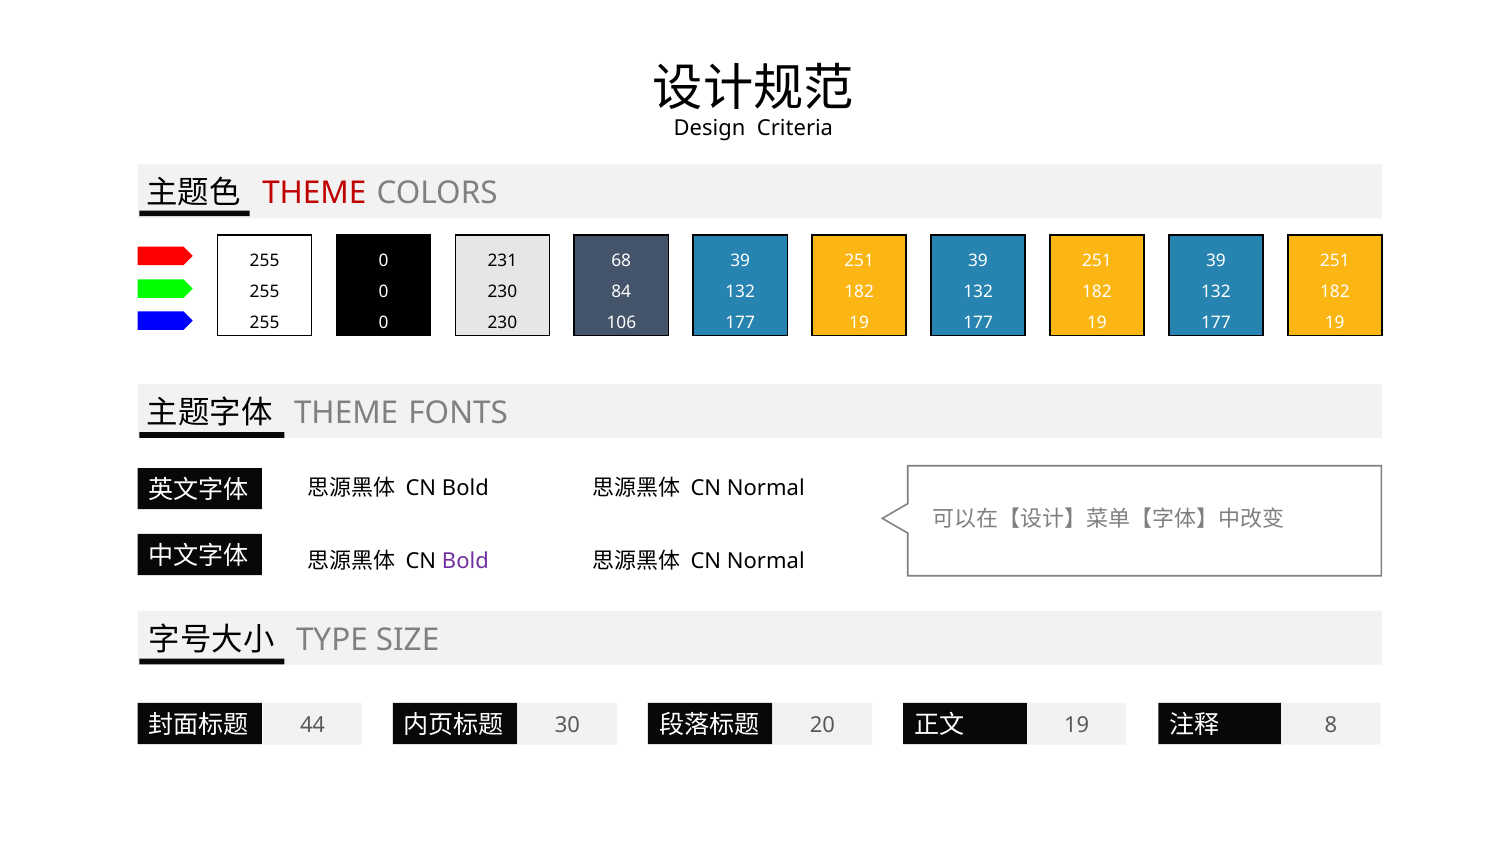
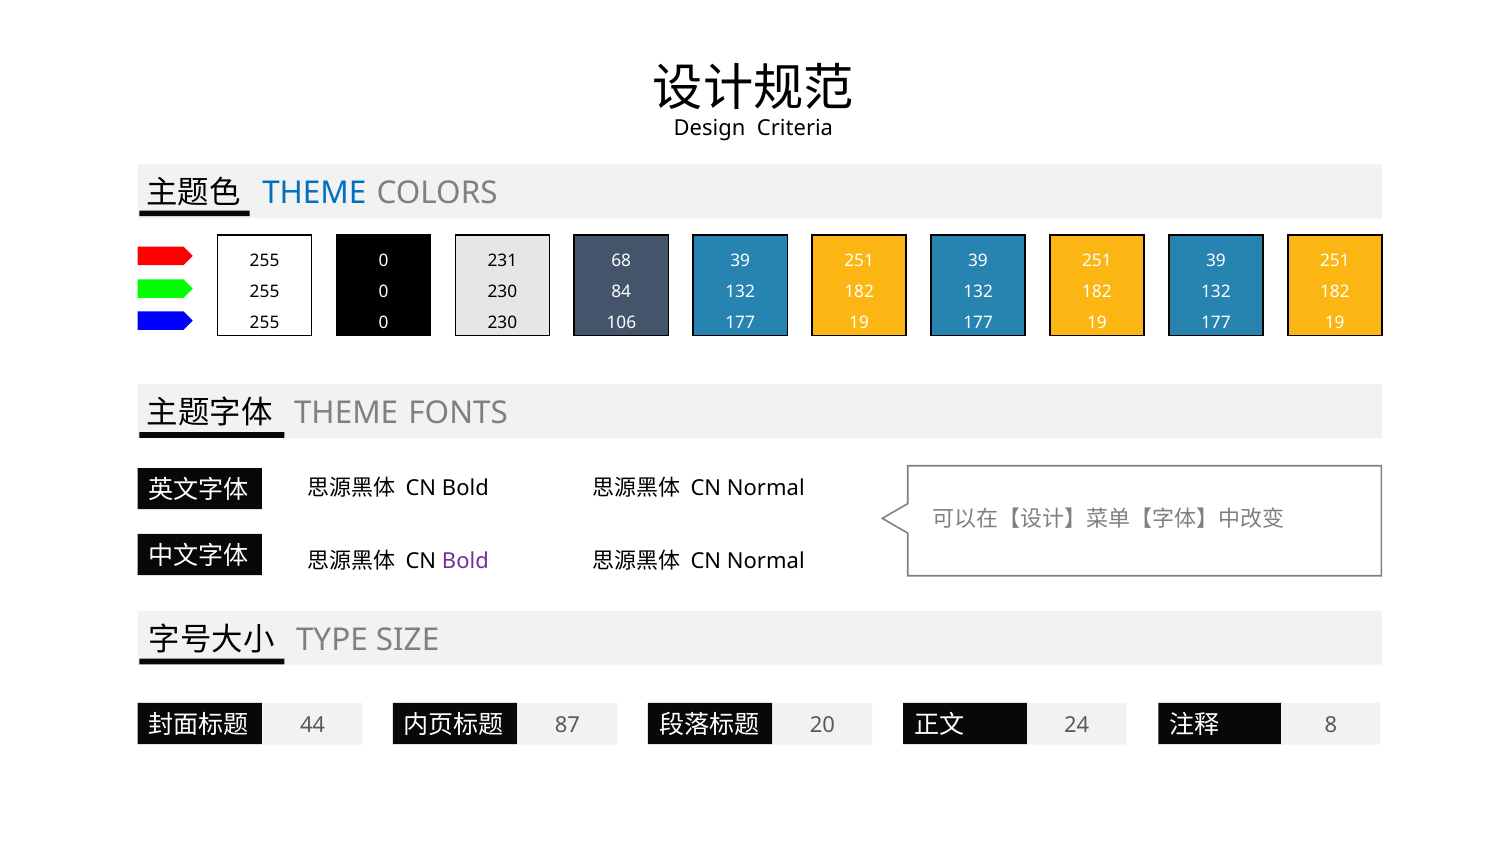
THEME colour: red -> blue (314, 193)
30: 30 -> 87 (568, 725)
20 19: 19 -> 24 (1077, 725)
